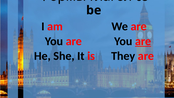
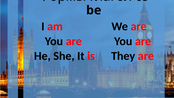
are underline: present -> none (143, 41)
